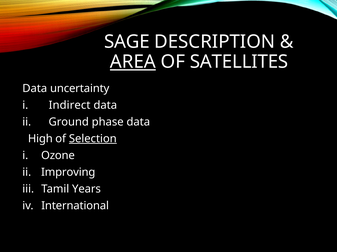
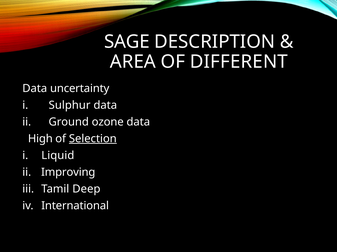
AREA underline: present -> none (133, 62)
SATELLITES: SATELLITES -> DIFFERENT (239, 62)
Indirect: Indirect -> Sulphur (70, 105)
phase: phase -> ozone (108, 122)
Ozone: Ozone -> Liquid (58, 156)
Years: Years -> Deep (86, 189)
